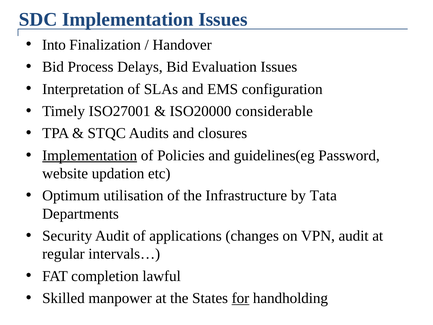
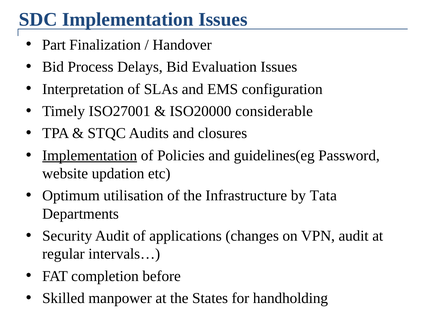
Into: Into -> Part (54, 45)
lawful: lawful -> before (162, 276)
for underline: present -> none (240, 298)
